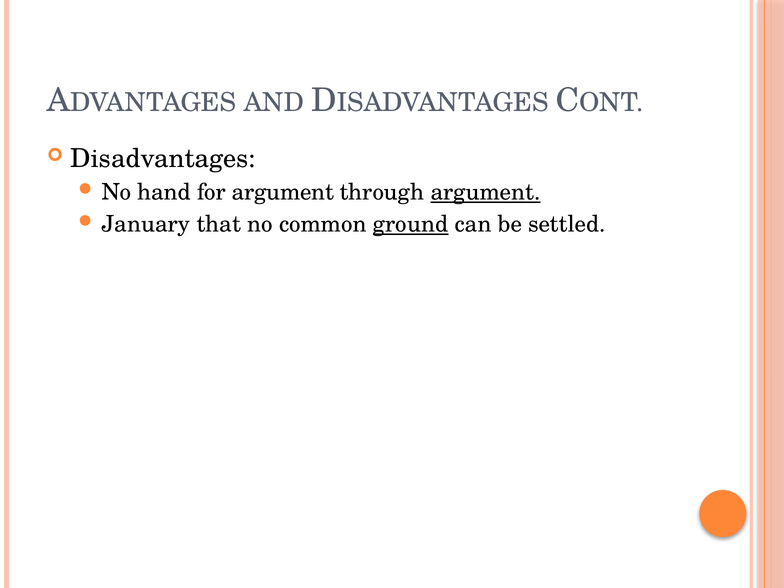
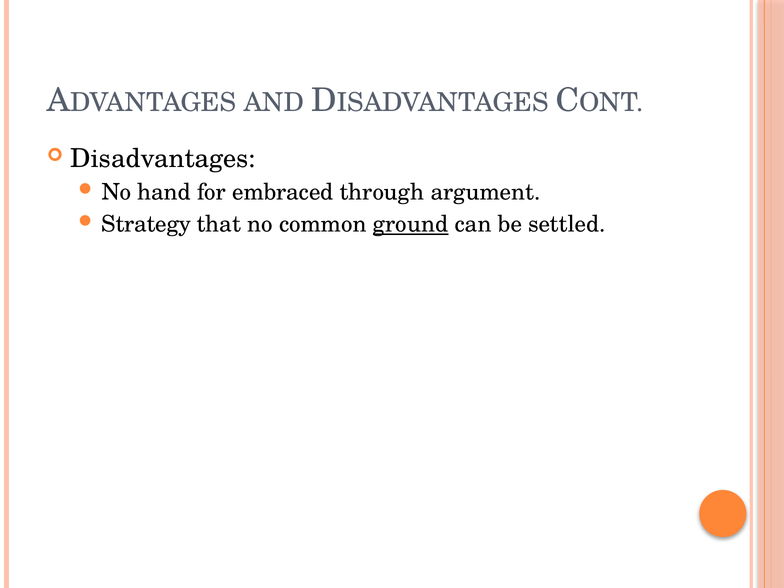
for argument: argument -> embraced (283, 192)
argument underline: present -> none (486, 192)
January: January -> Strategy (146, 224)
